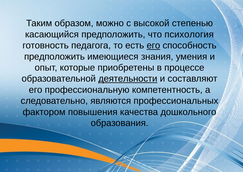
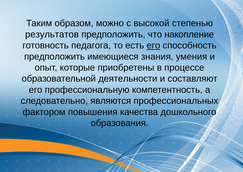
касающийся: касающийся -> результатов (52, 34)
психология: психология -> накопление (189, 34)
деятельности underline: present -> none (128, 79)
